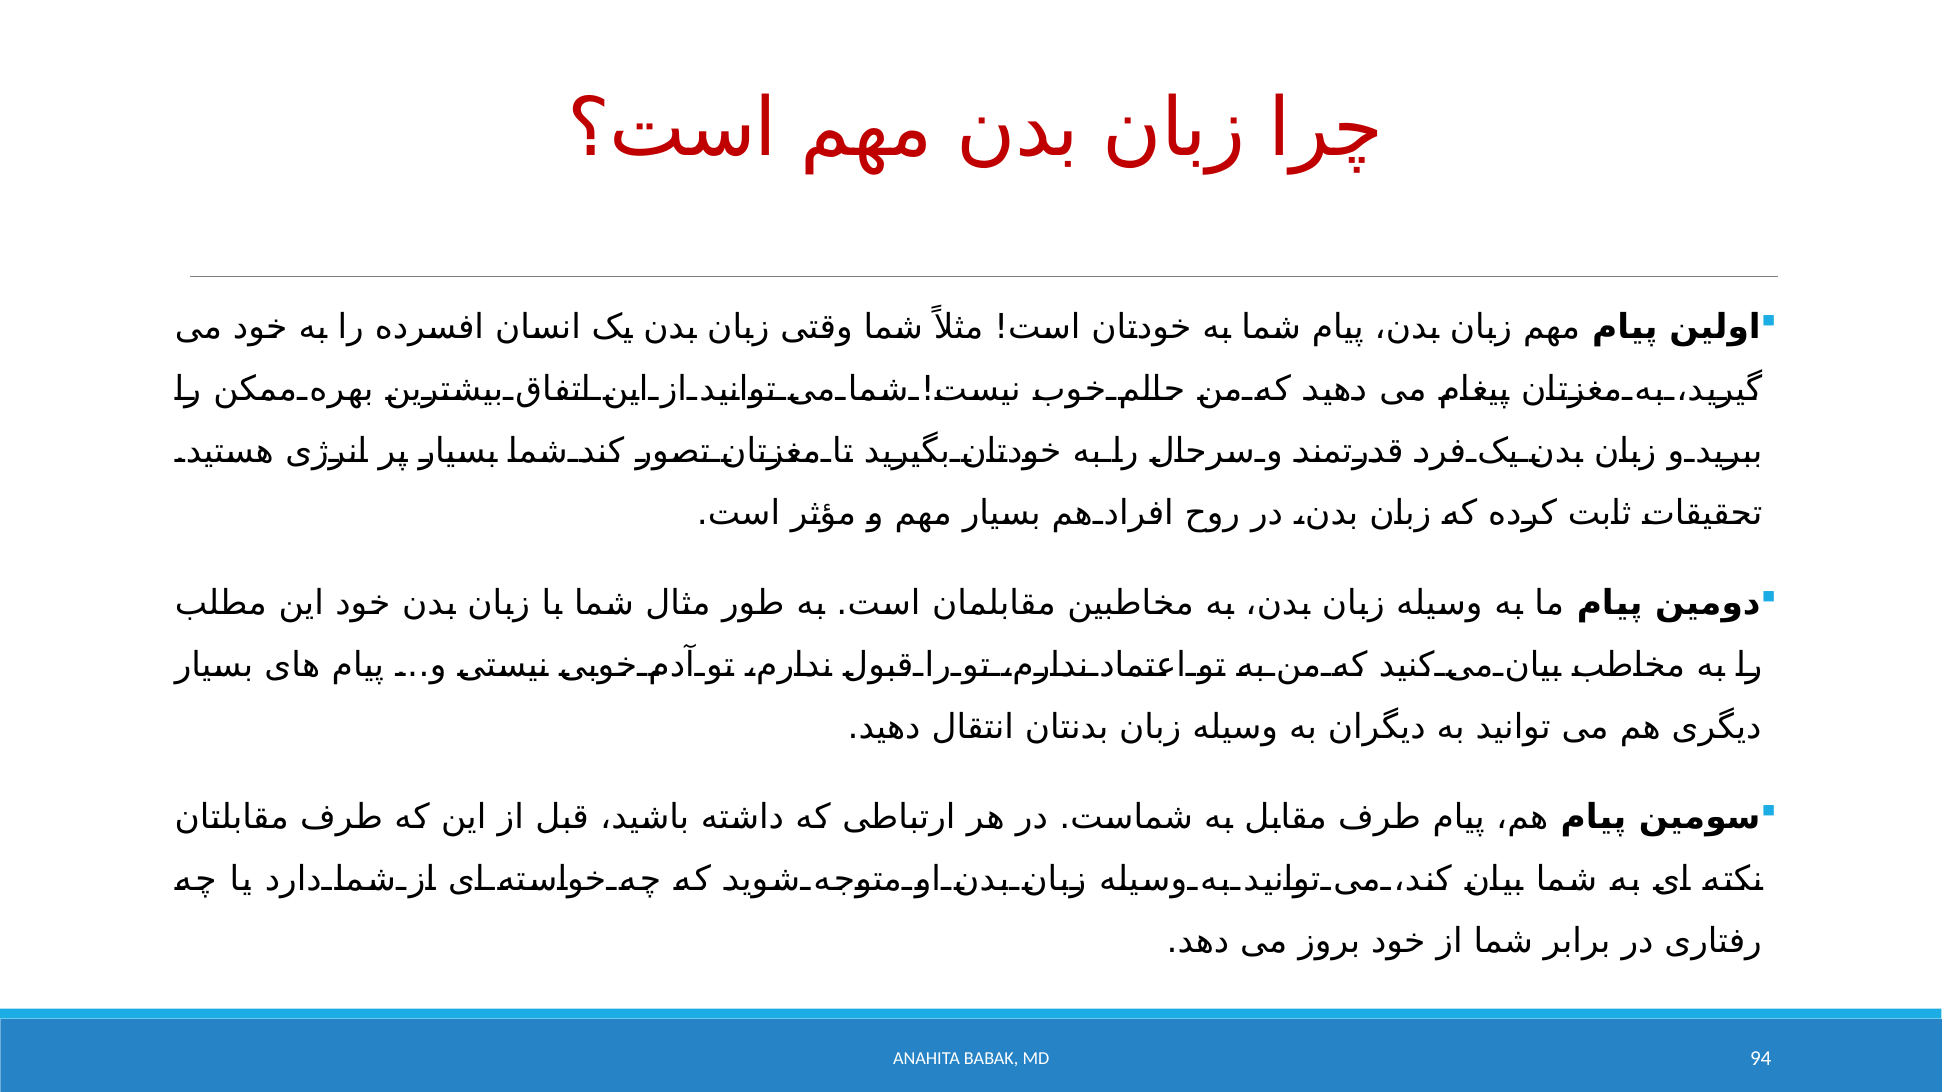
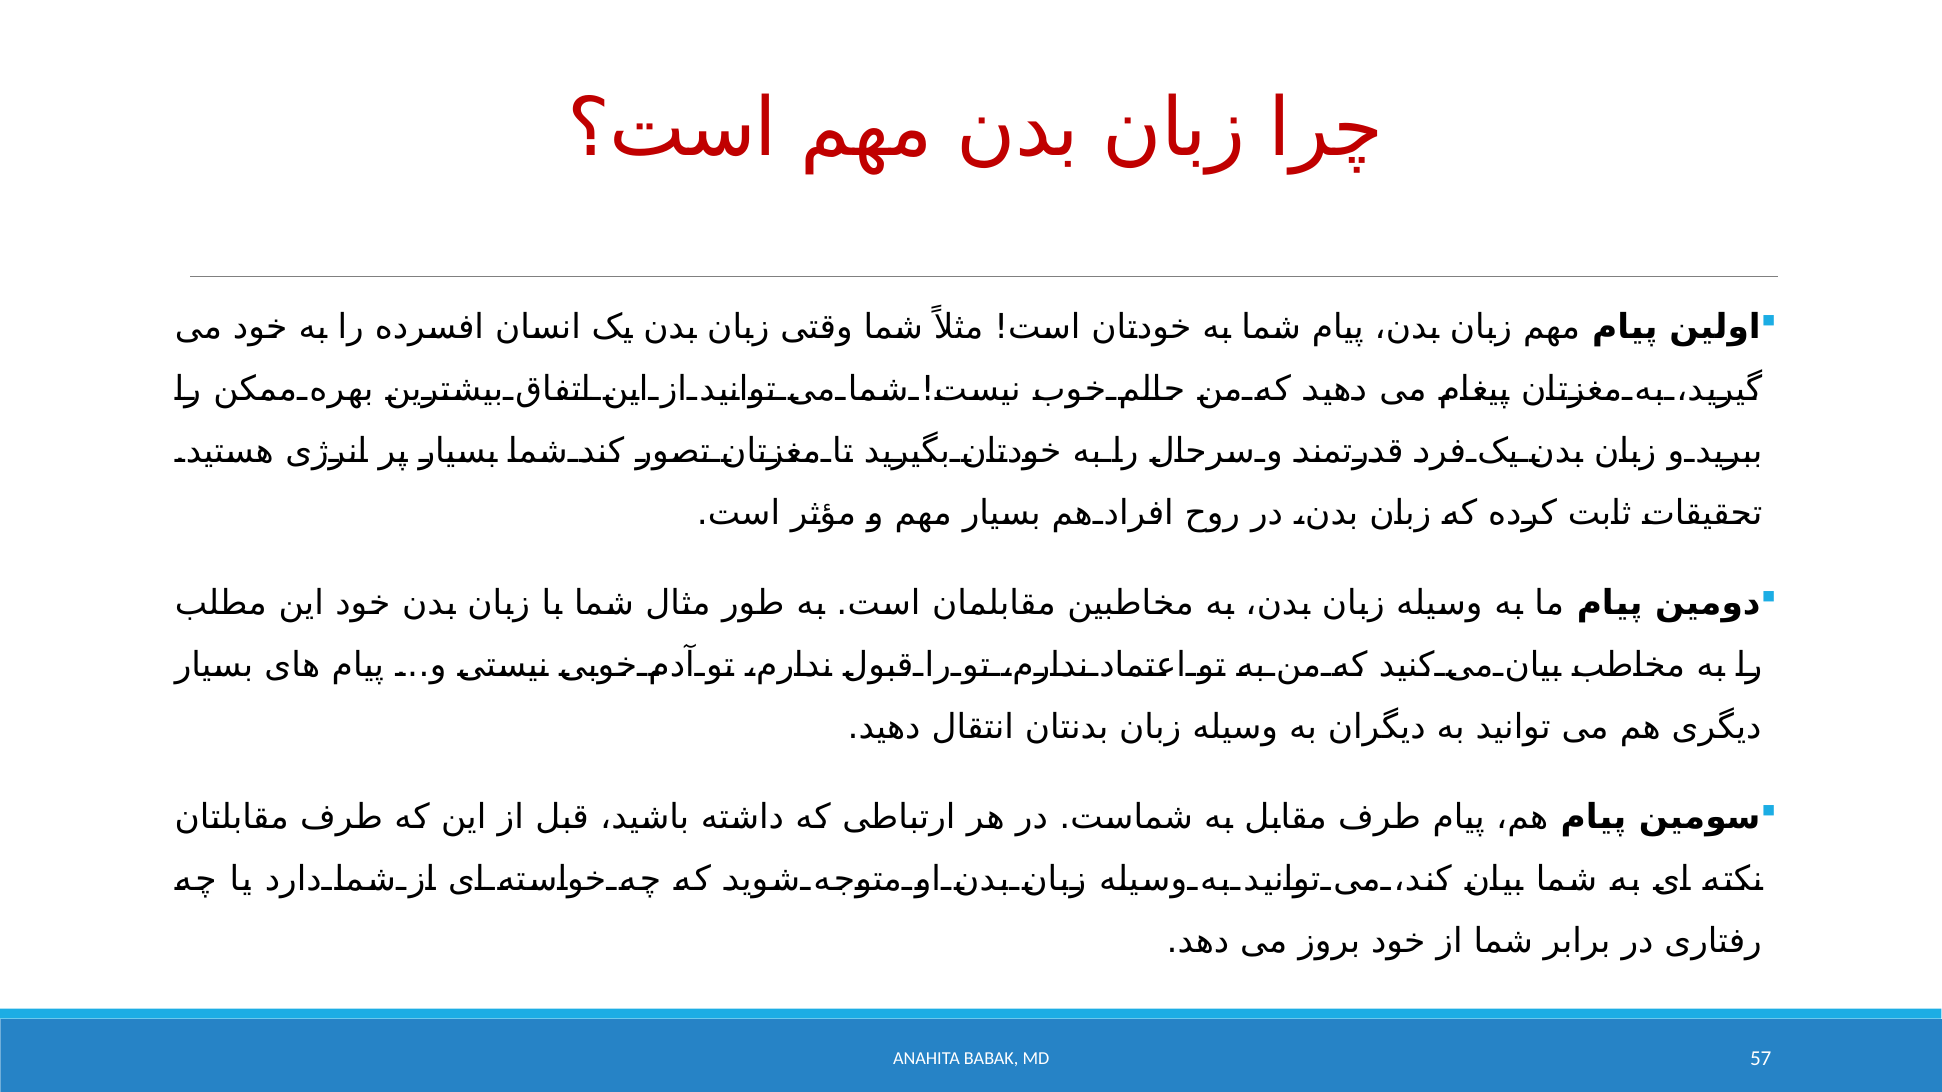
94: 94 -> 57 (1761, 1059)
